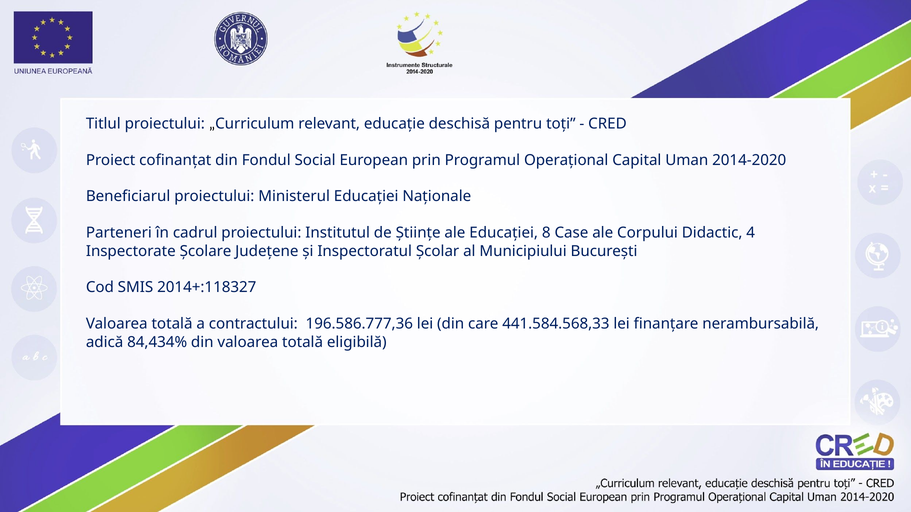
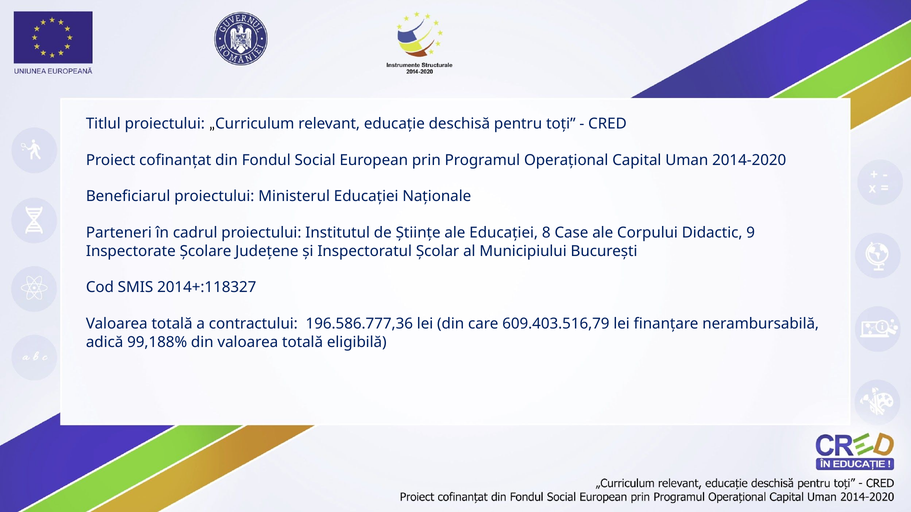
4: 4 -> 9 (751, 233)
441.584.568,33: 441.584.568,33 -> 609.403.516,79 (556, 324)
84,434%: 84,434% -> 99,188% (157, 342)
